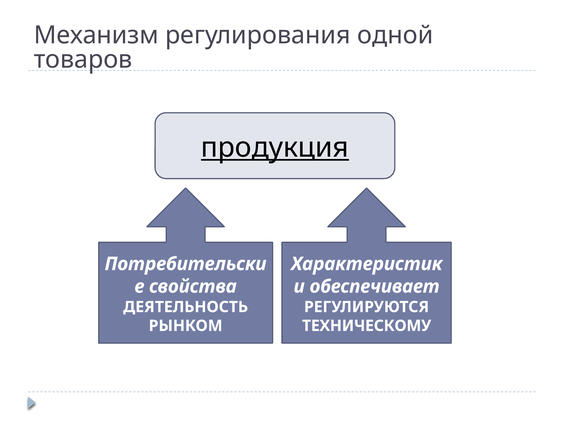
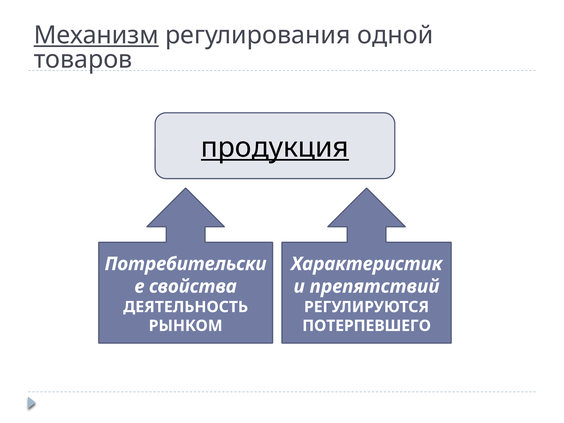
Механизм underline: none -> present (96, 35)
обеспечивает: обеспечивает -> препятствий (375, 286)
ТЕХНИЧЕСКОМУ: ТЕХНИЧЕСКОМУ -> ПОТЕРПЕВШЕГО (367, 326)
